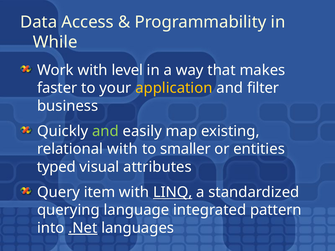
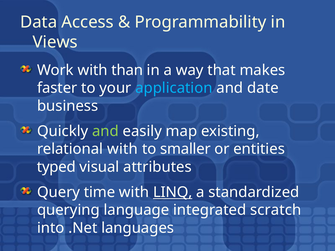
While: While -> Views (55, 42)
level: level -> than (127, 70)
application colour: yellow -> light blue (174, 88)
filter: filter -> date (263, 88)
item: item -> time (100, 192)
pattern: pattern -> scratch (276, 210)
.Net underline: present -> none (83, 228)
